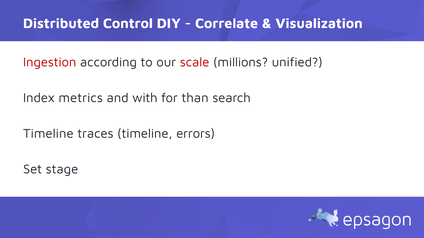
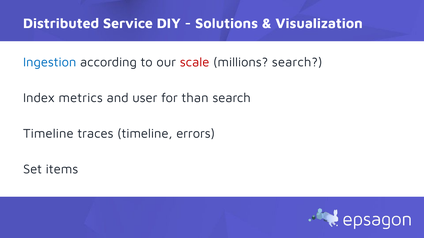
Control: Control -> Service (128, 23)
Correlate: Correlate -> Solutions (227, 23)
Ingestion colour: red -> blue (50, 62)
millions unified: unified -> search (297, 62)
with: with -> user (145, 98)
stage: stage -> items (62, 169)
